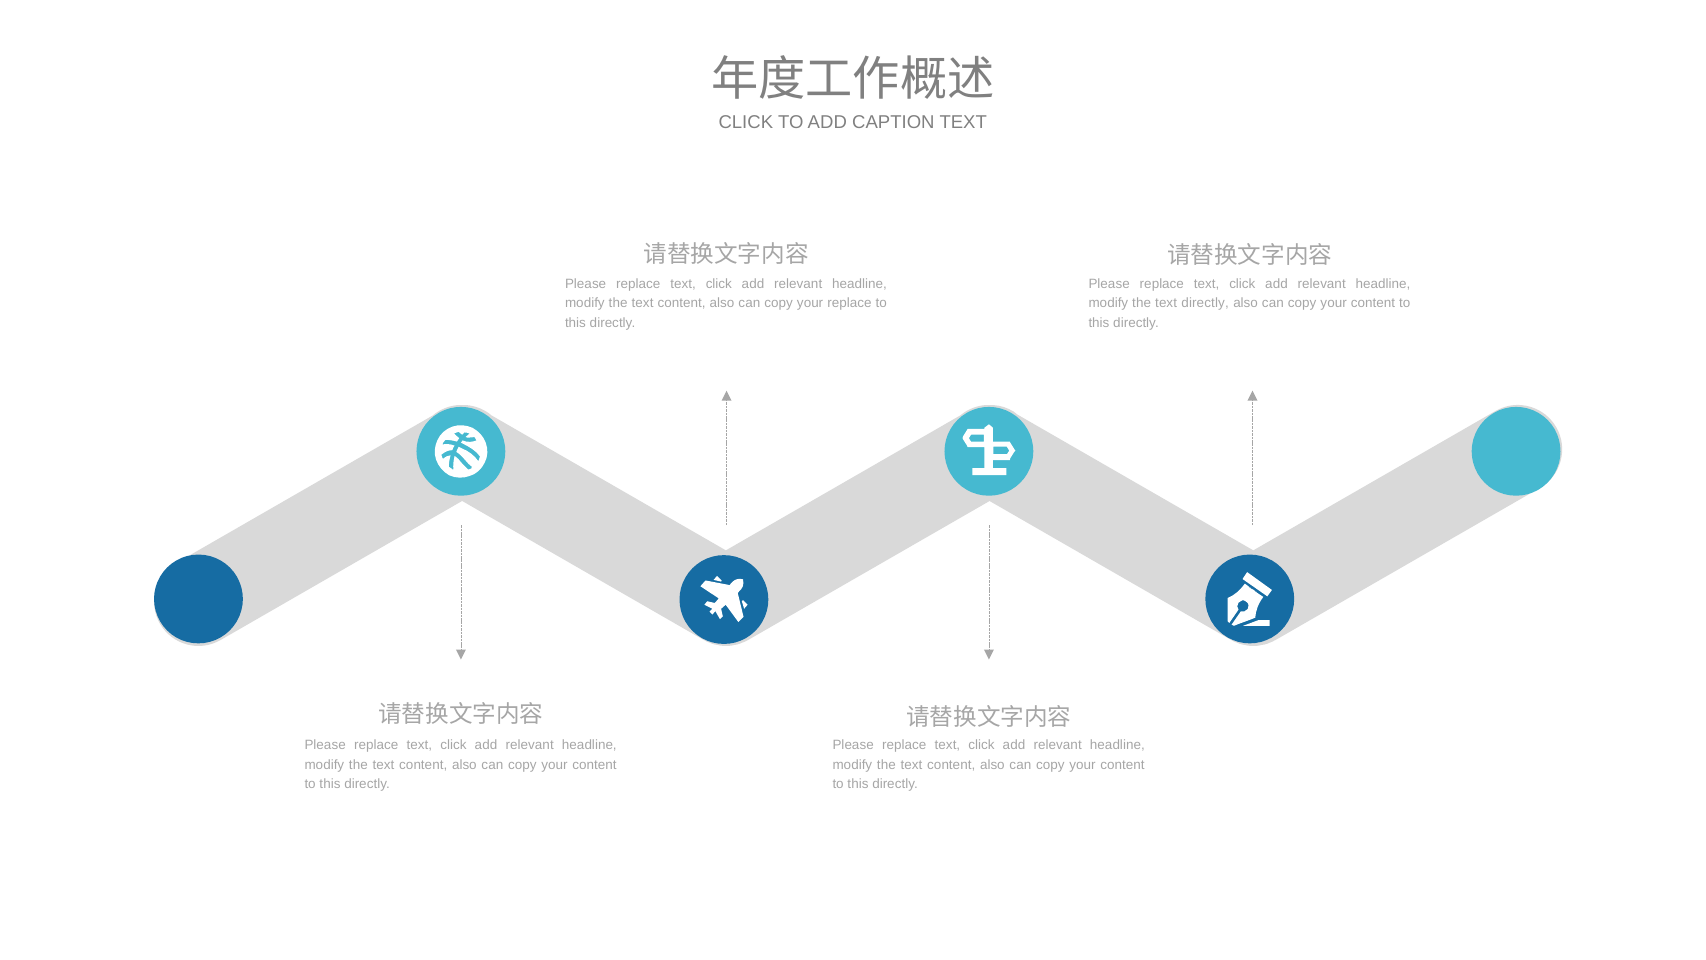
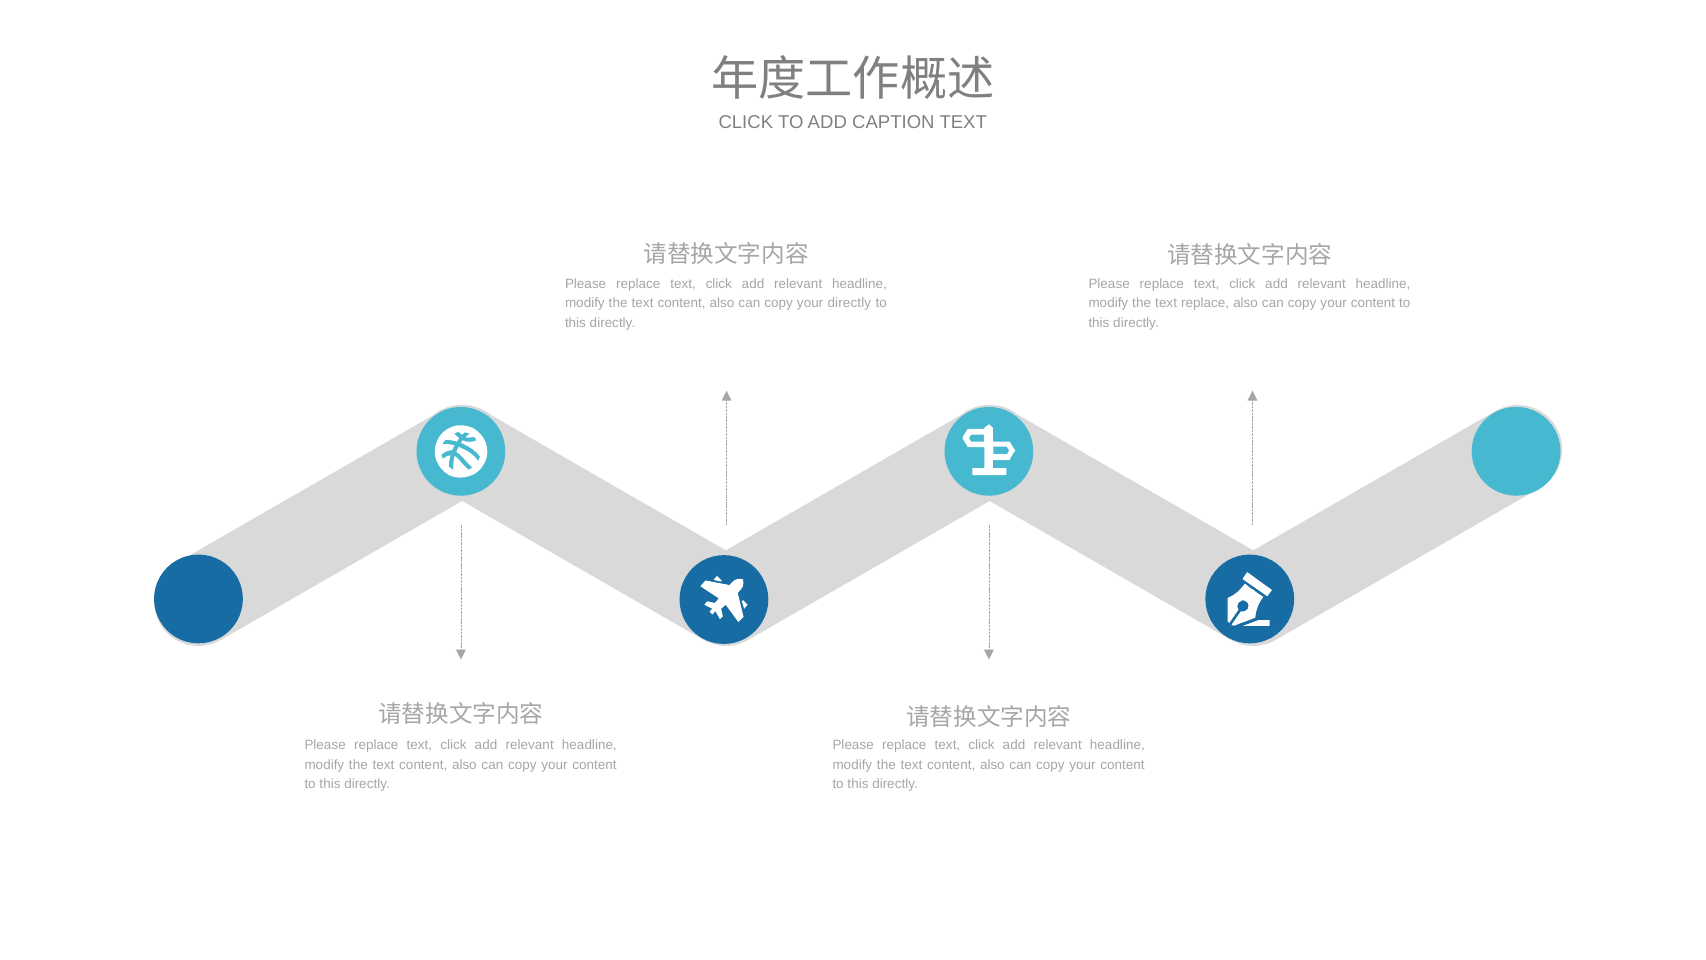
your replace: replace -> directly (849, 303)
text directly: directly -> replace (1205, 303)
